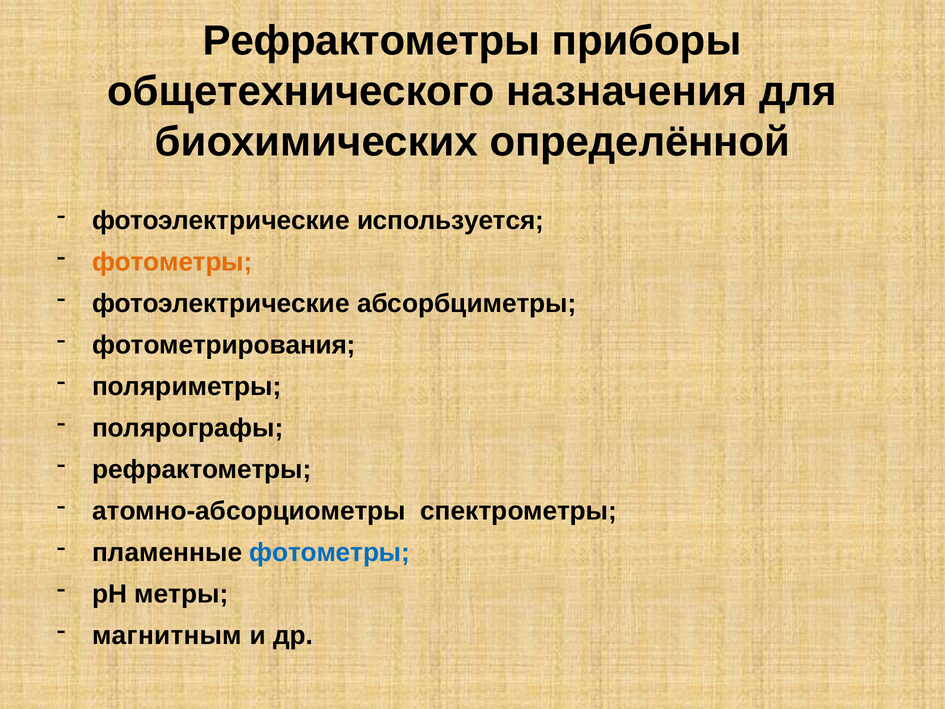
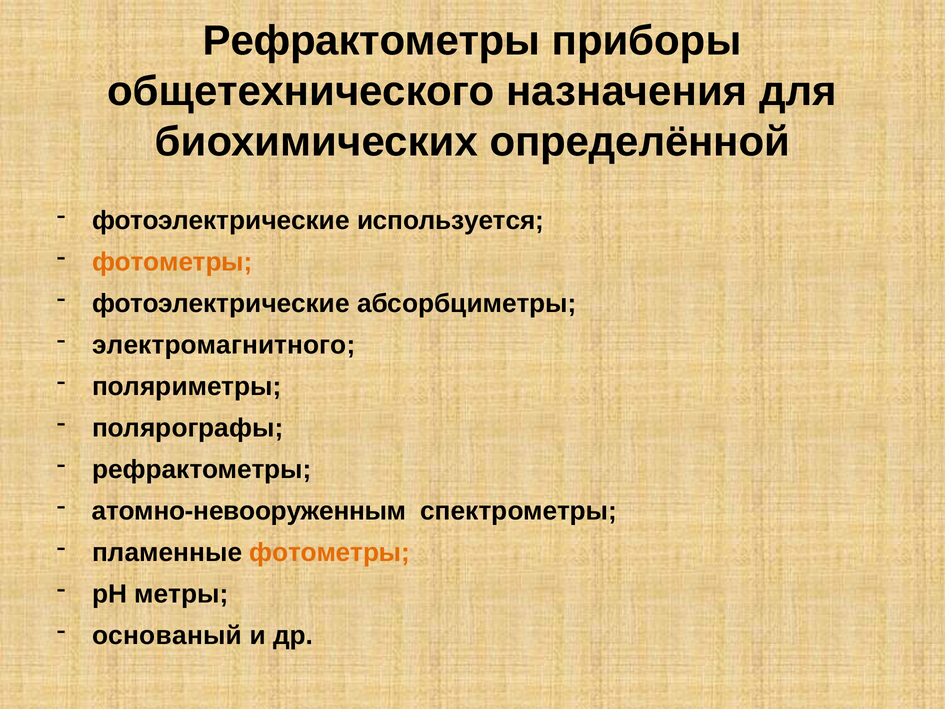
фотометрирования: фотометрирования -> электромагнитного (224, 345)
атомно-абсорциометры: атомно-абсорциометры -> атомно-невооруженным (249, 511)
фотометры colour: blue -> orange (330, 552)
магнитным: магнитным -> основаный (167, 635)
